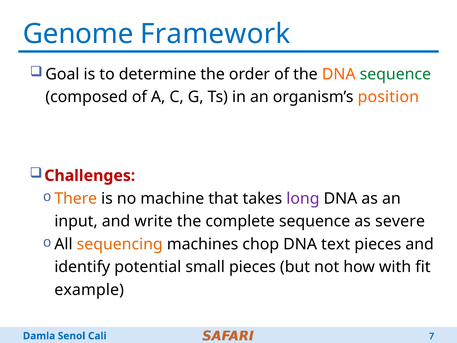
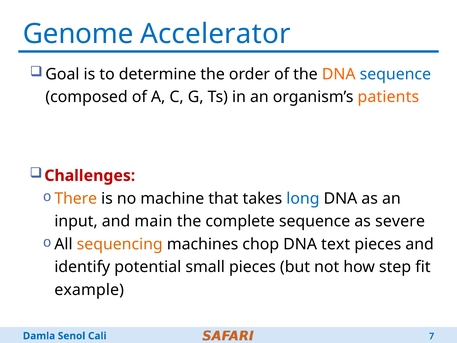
Framework: Framework -> Accelerator (215, 34)
sequence colour: green -> blue (395, 74)
position: position -> patients (388, 97)
long colour: purple -> blue (303, 198)
write: write -> main (153, 221)
with: with -> step (395, 267)
